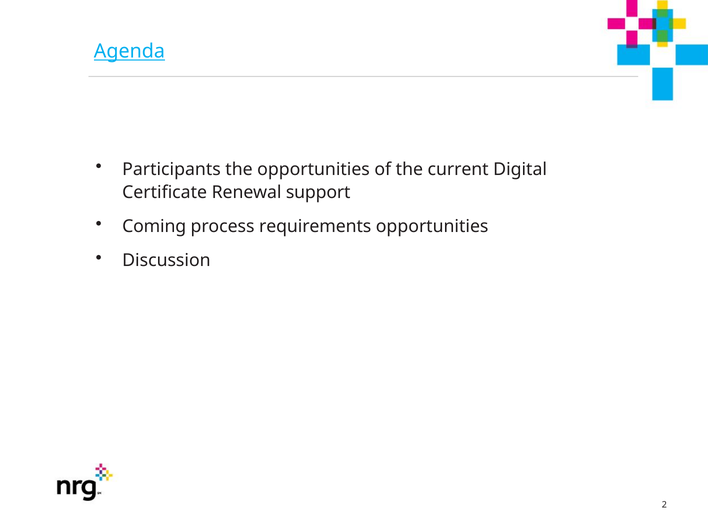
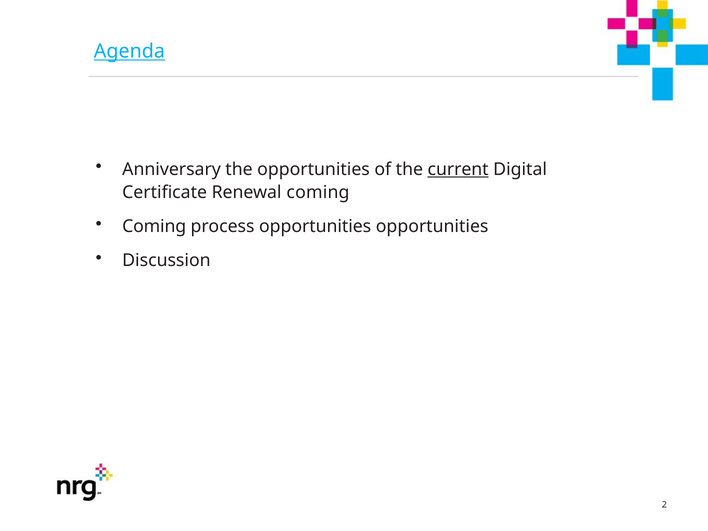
Participants: Participants -> Anniversary (172, 169)
current underline: none -> present (458, 169)
Renewal support: support -> coming (318, 193)
process requirements: requirements -> opportunities (315, 227)
